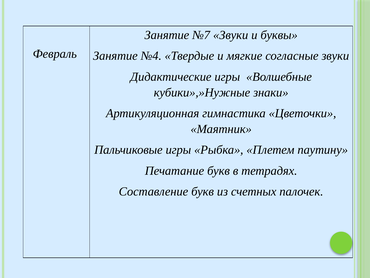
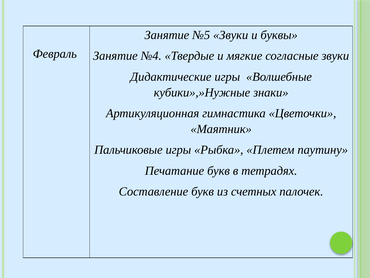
№7: №7 -> №5 (201, 35)
